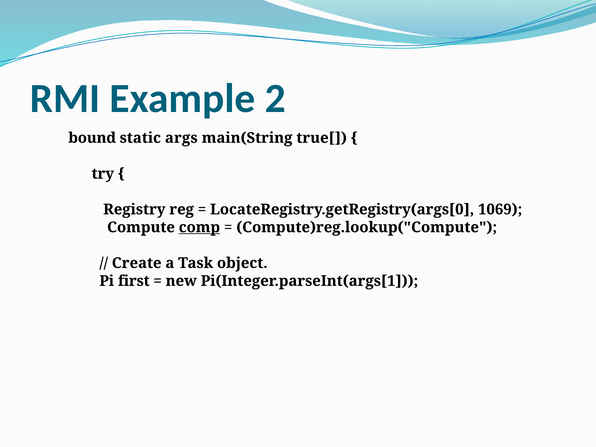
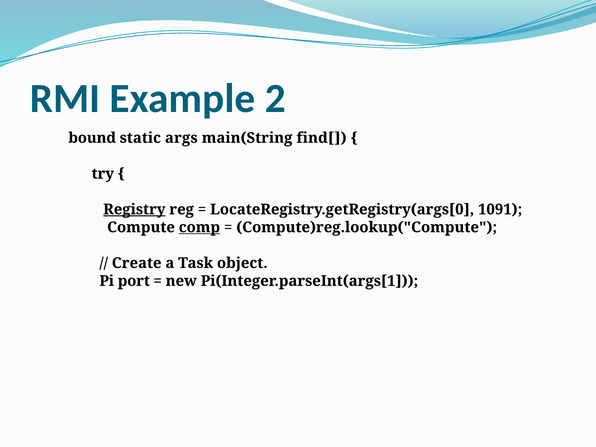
true[: true[ -> find[ (322, 138)
Registry underline: none -> present (134, 209)
1069: 1069 -> 1091 (500, 209)
first: first -> port (134, 281)
